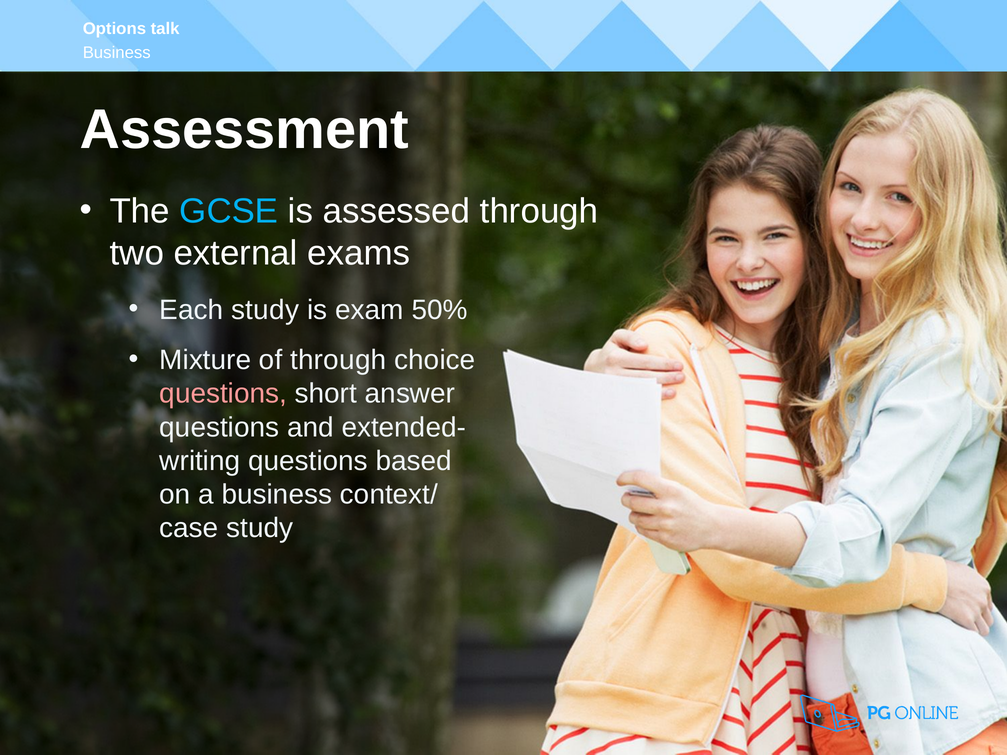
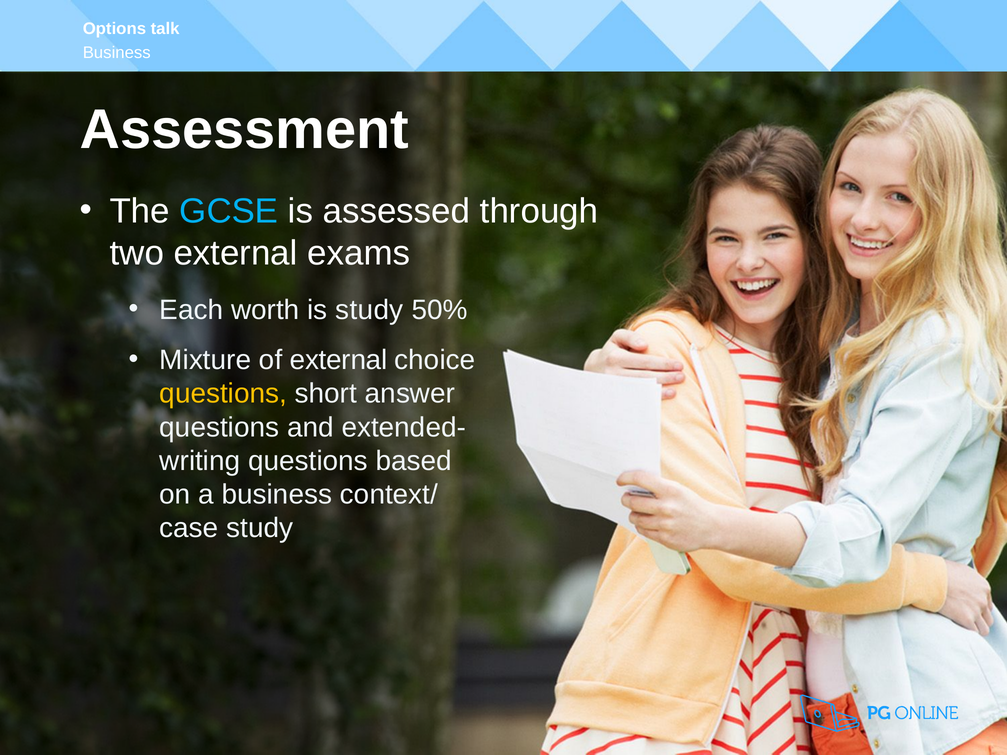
Each study: study -> worth (265, 310)
is exam: exam -> study (369, 310)
of through: through -> external (339, 360)
questions colour: pink -> yellow (223, 394)
